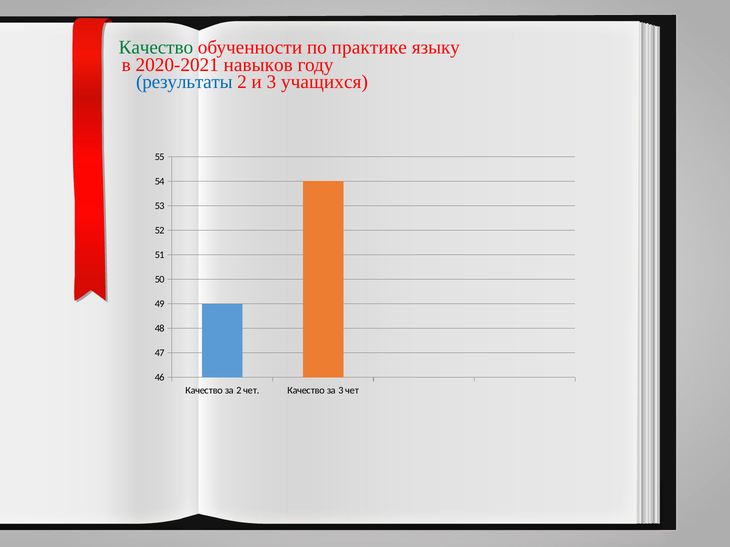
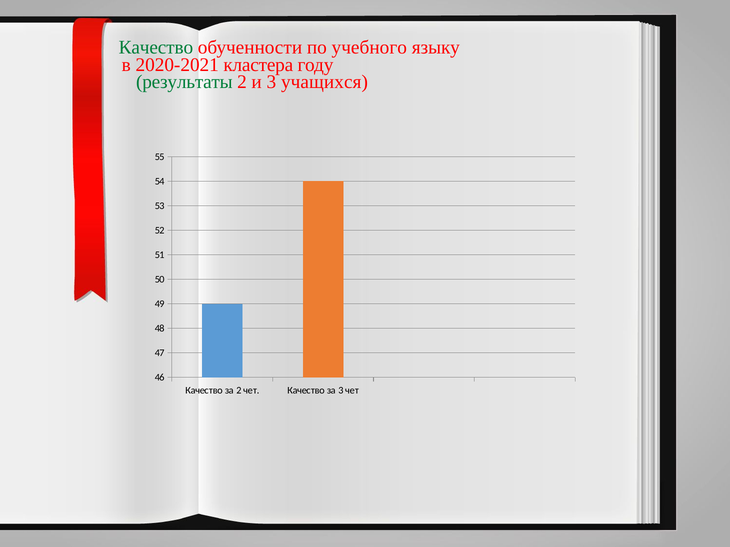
практике: практике -> учебного (369, 48)
навыков: навыков -> кластера (258, 65)
результаты colour: blue -> green (184, 82)
